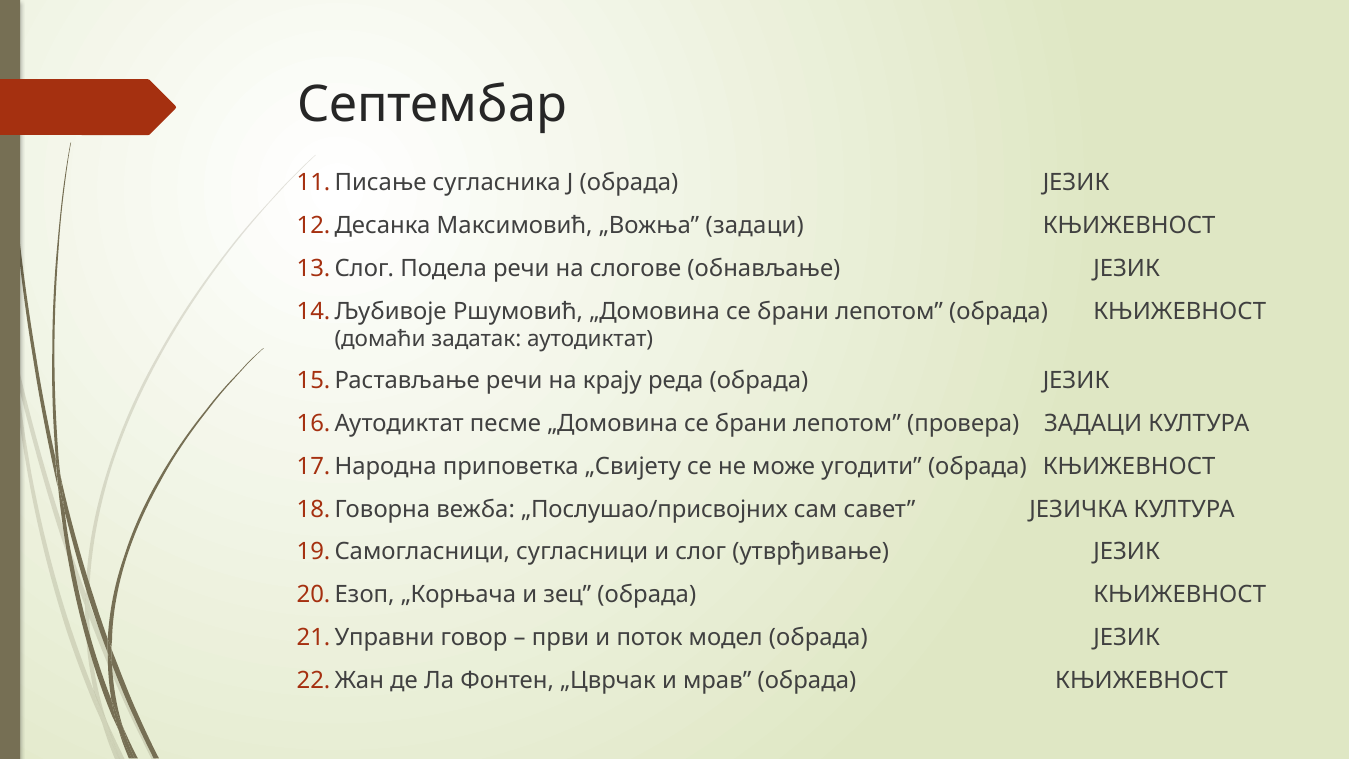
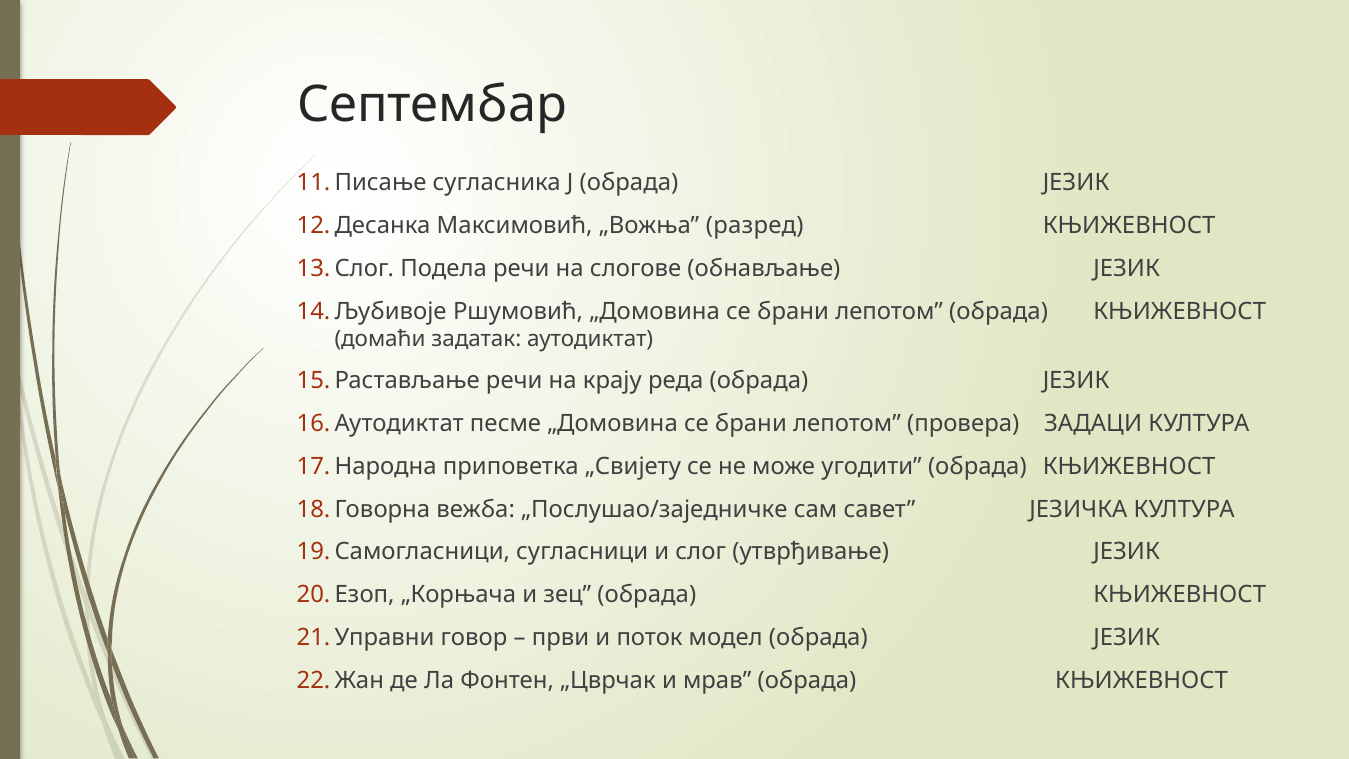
„Вожња задаци: задаци -> разред (755, 226)
„Послушао/присвојних: „Послушао/присвојних -> „Послушао/заједничке (654, 509)
